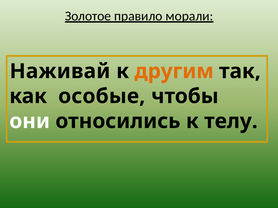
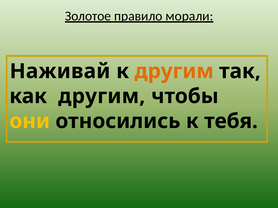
как особые: особые -> другим (102, 96)
они colour: white -> yellow (30, 121)
телу: телу -> тебя (231, 121)
